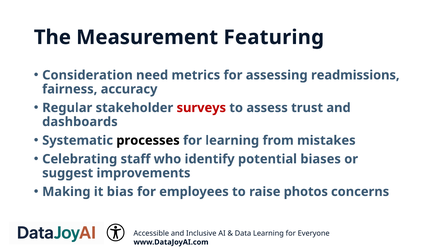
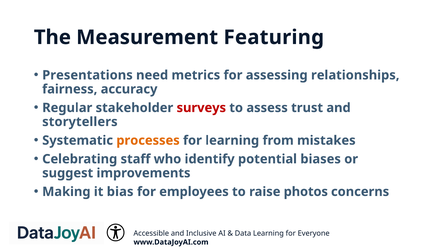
Consideration: Consideration -> Presentations (87, 75)
readmissions: readmissions -> relationships (355, 75)
dashboards: dashboards -> storytellers (80, 122)
processes colour: black -> orange (148, 140)
